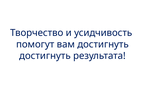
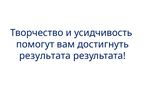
достигнуть: достигнуть -> результата (45, 56)
